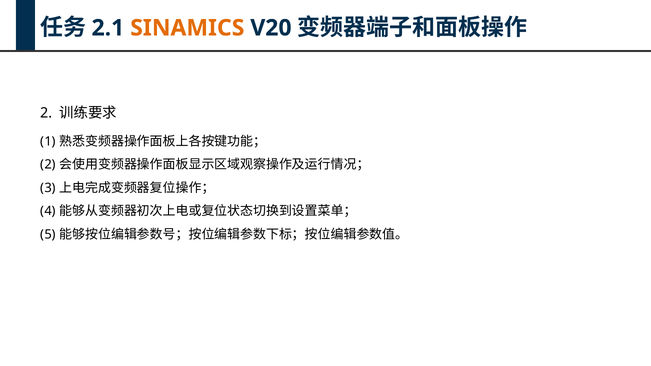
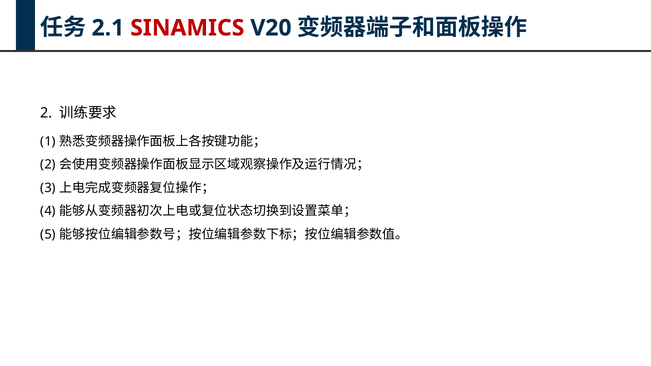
SINAMICS colour: orange -> red (187, 28)
